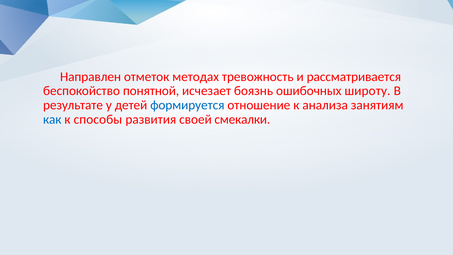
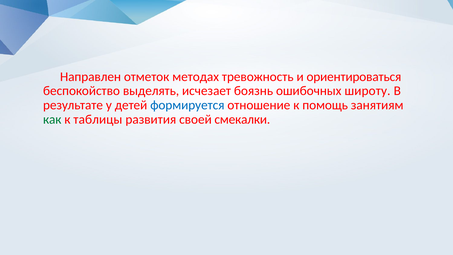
рассматривается: рассматривается -> ориентироваться (354, 77)
понятной: понятной -> выделять (151, 91)
анализа: анализа -> помощь (325, 105)
как colour: blue -> green (52, 119)
способы: способы -> таблицы (98, 119)
